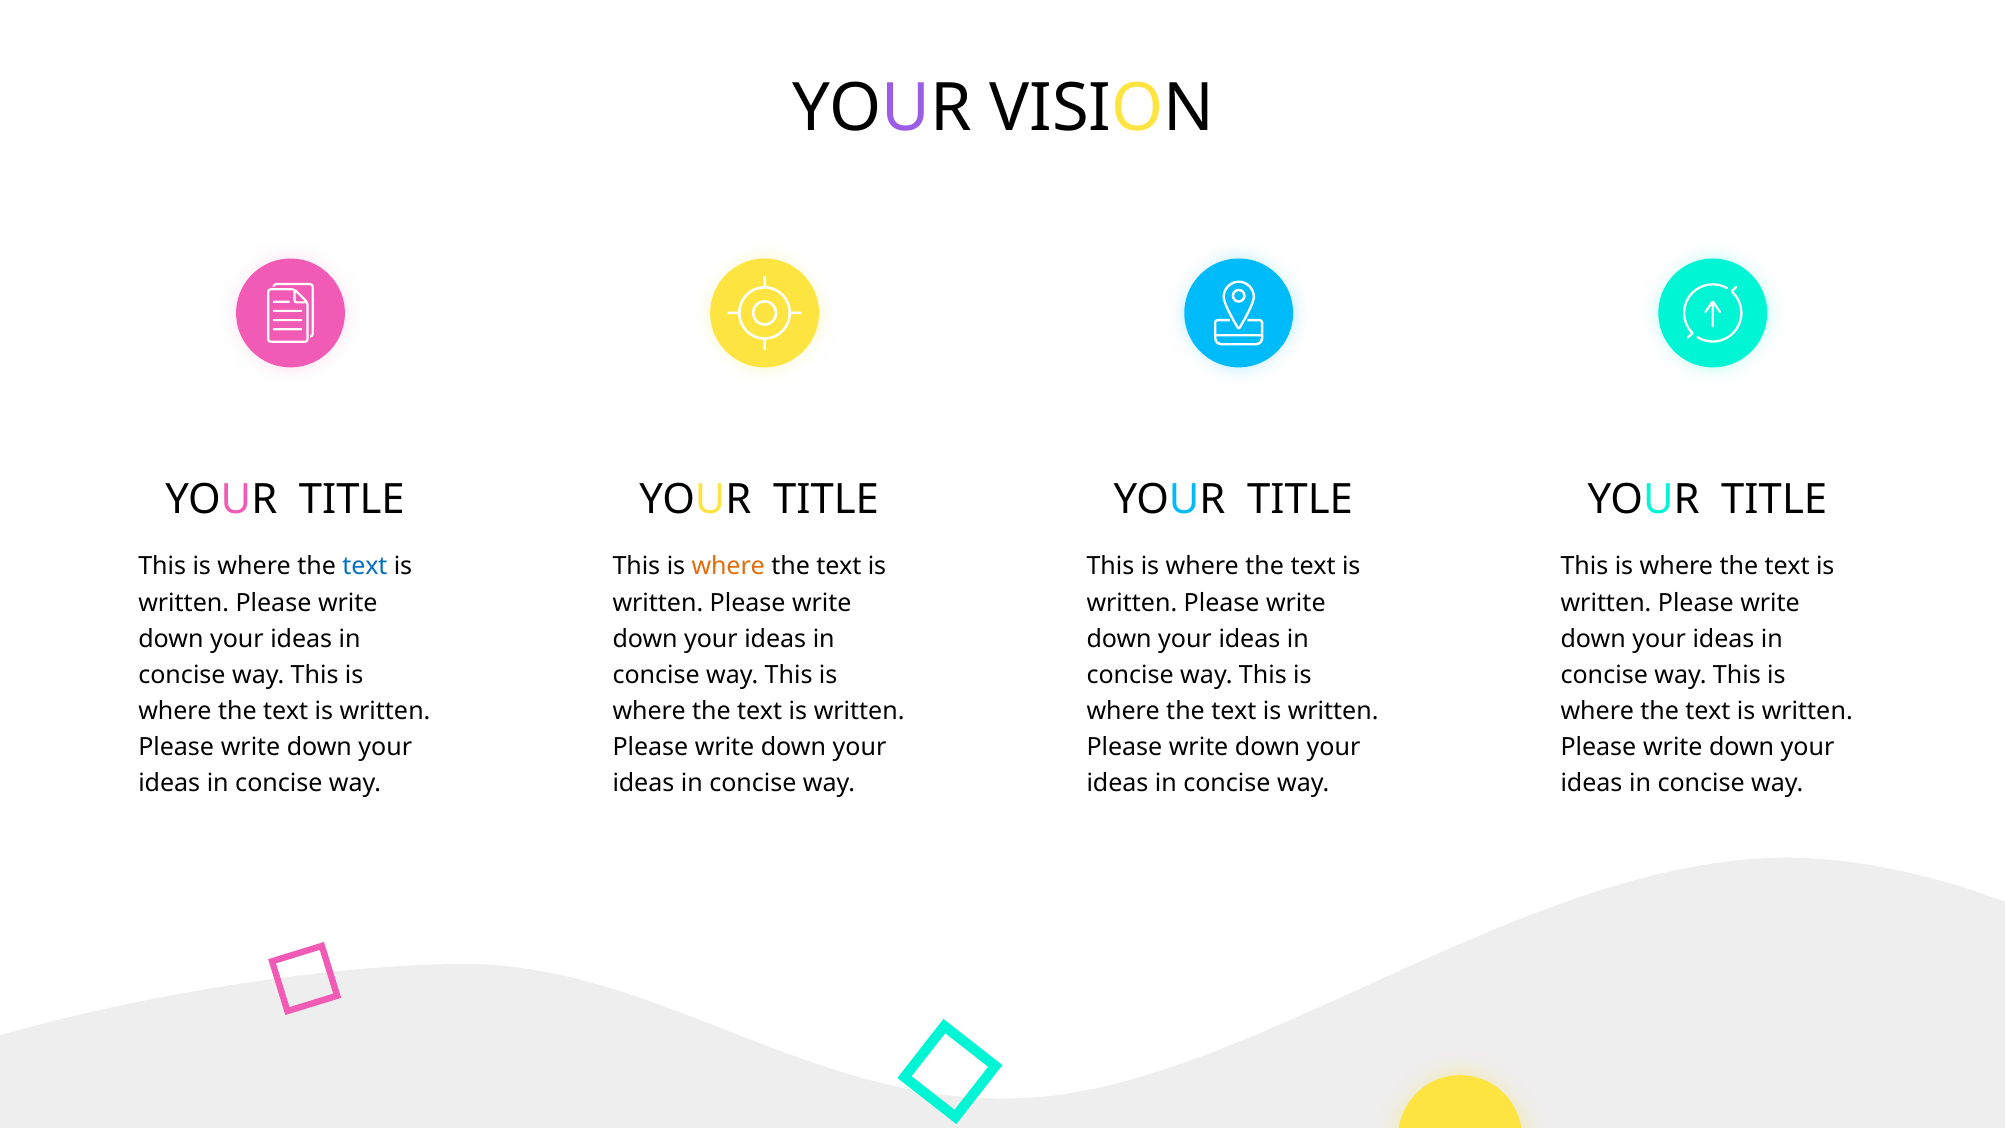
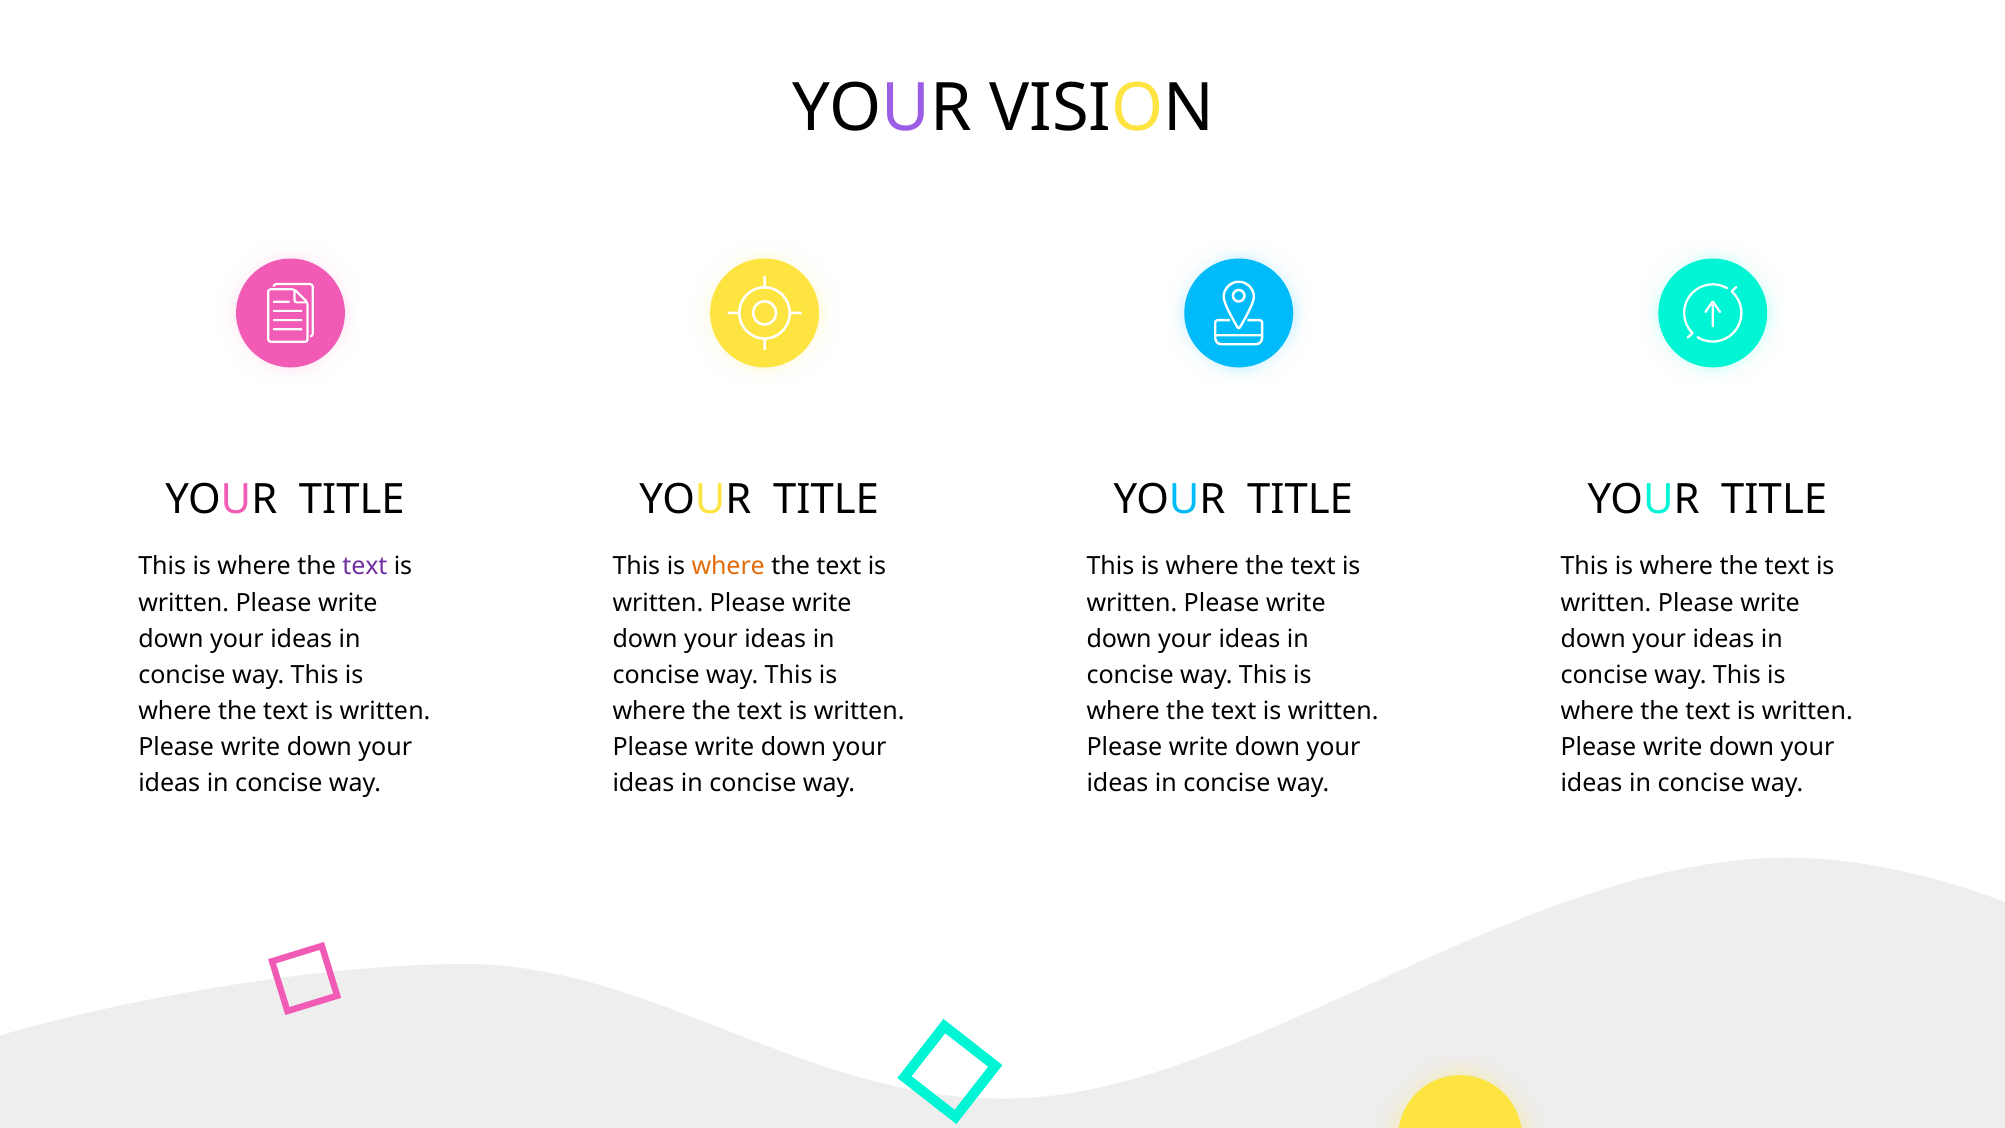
text colour: blue -> purple (365, 567)
